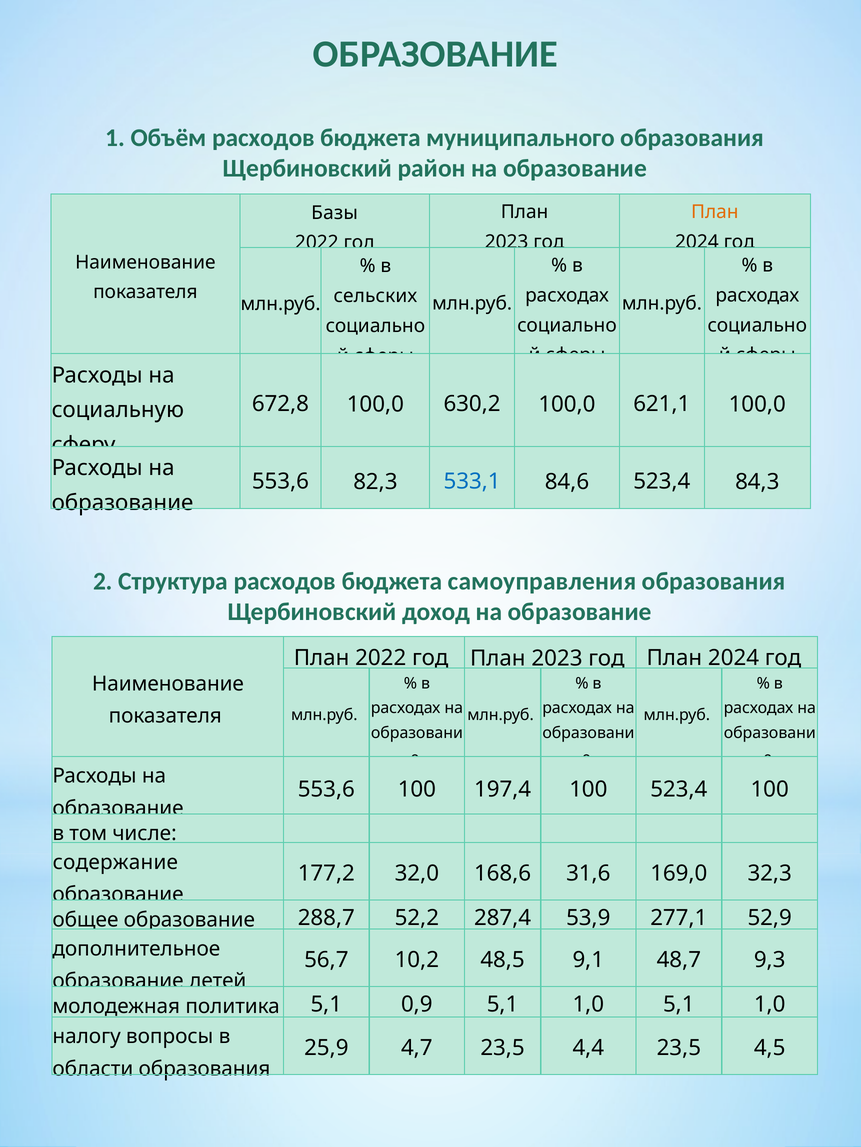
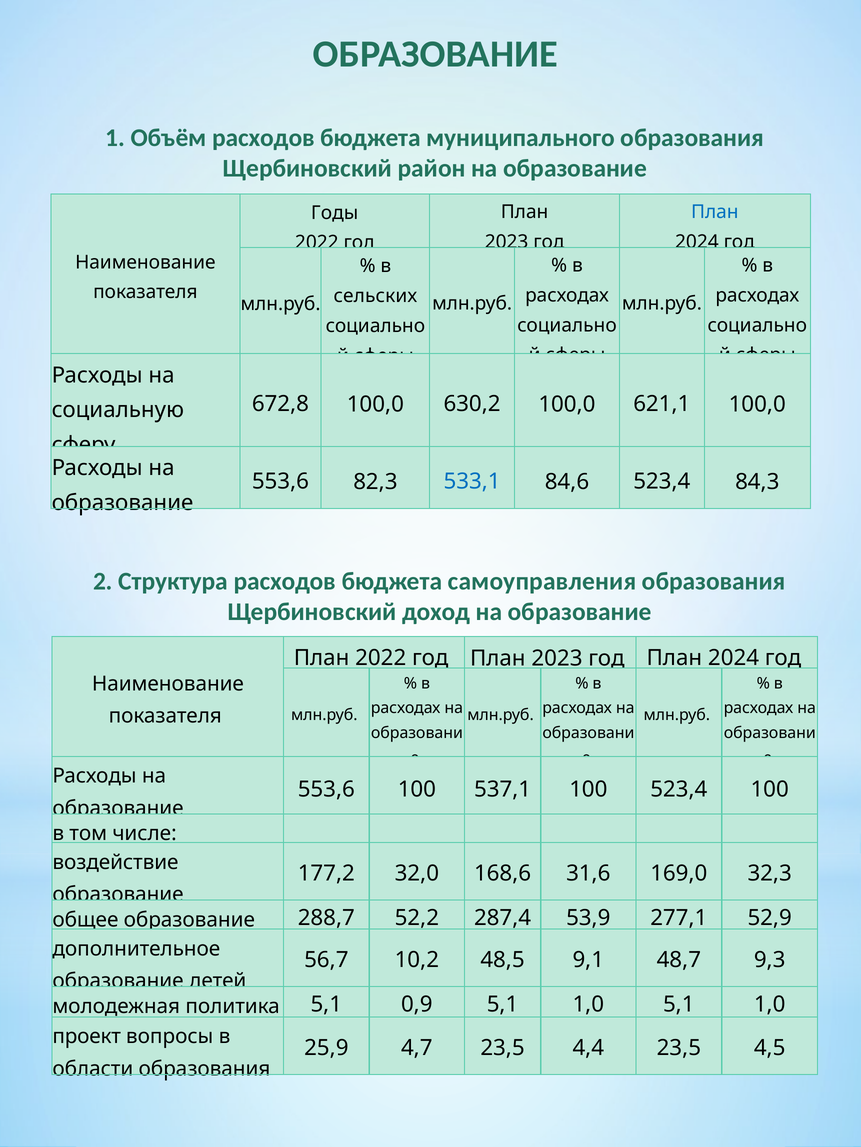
План colour: orange -> blue (715, 212)
Базы: Базы -> Годы (335, 213)
197,4: 197,4 -> 537,1 (503, 790)
содержание: содержание -> воздействие (115, 863)
налогу: налогу -> проект (87, 1037)
